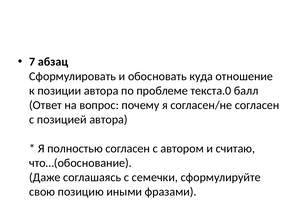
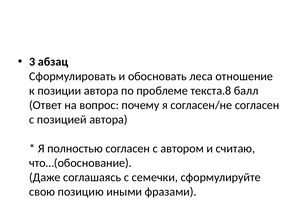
7: 7 -> 3 (32, 62)
куда: куда -> леса (201, 76)
текста.0: текста.0 -> текста.8 (211, 91)
